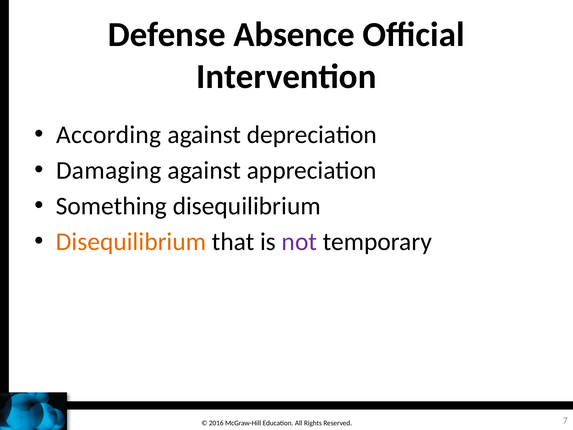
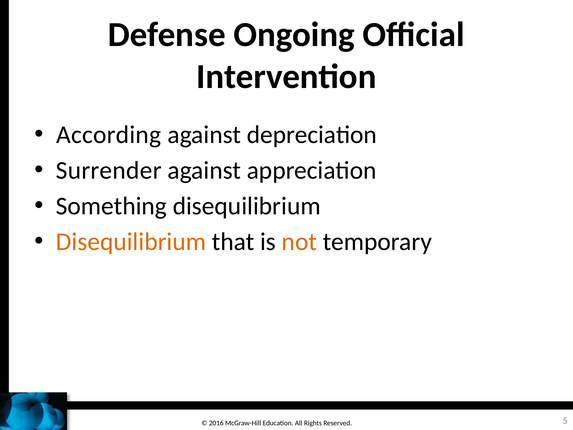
Absence: Absence -> Ongoing (294, 34)
Damaging: Damaging -> Surrender (109, 170)
not colour: purple -> orange (299, 242)
7: 7 -> 5 (565, 420)
